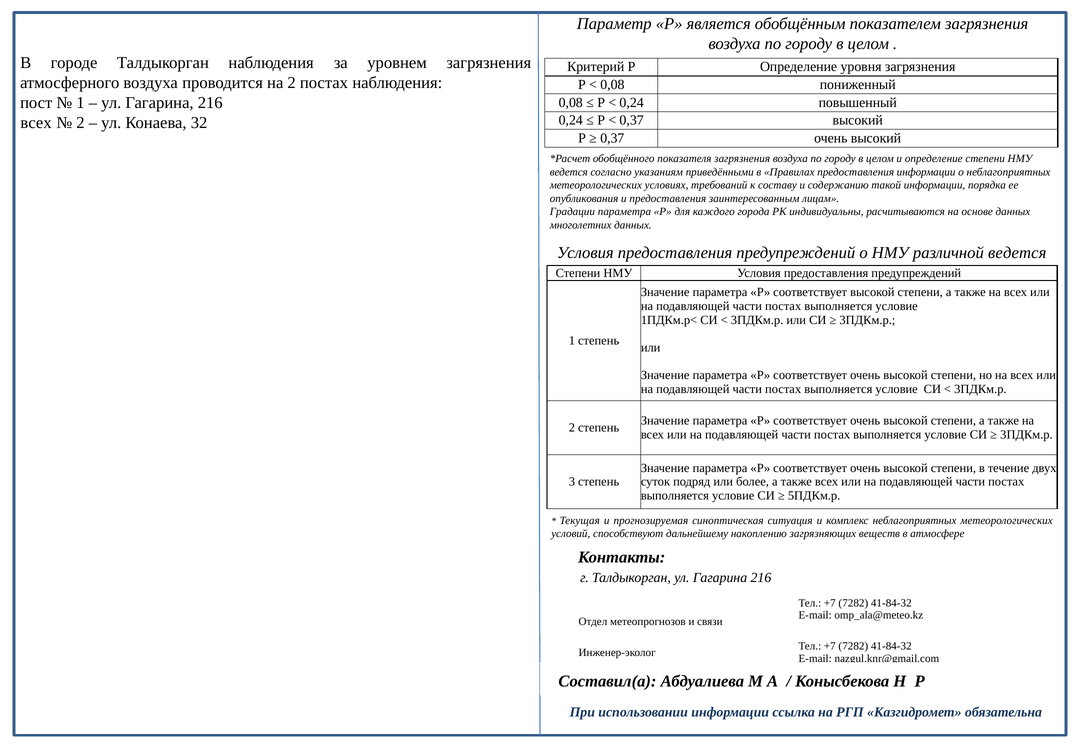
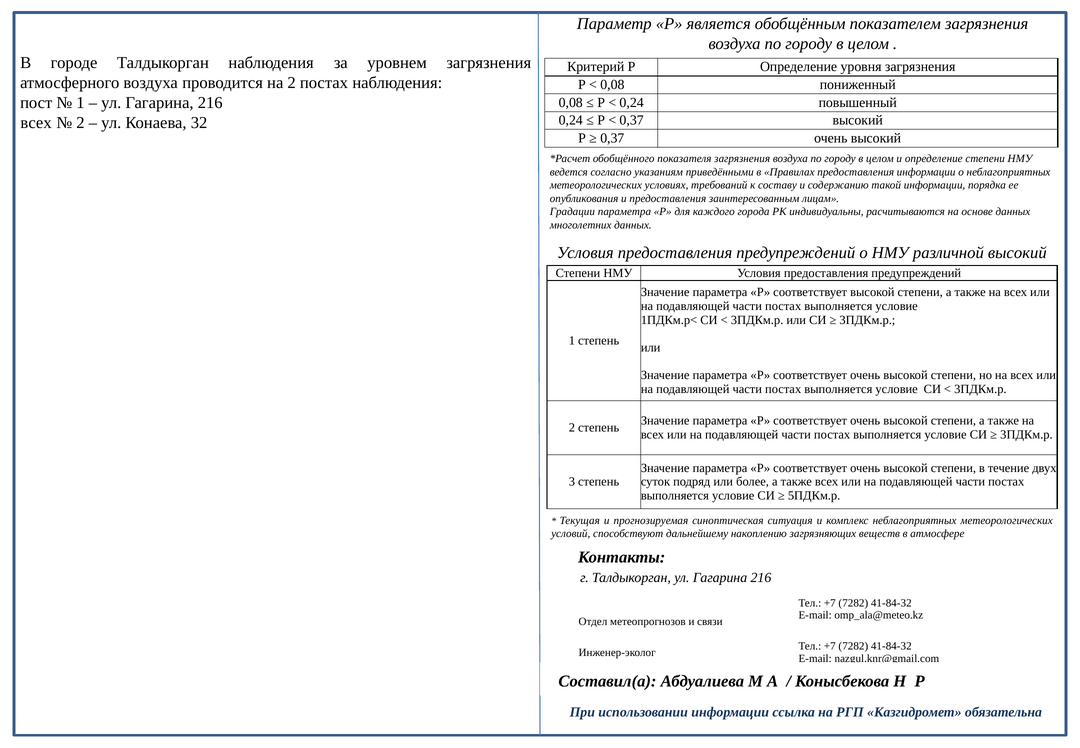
различной ведется: ведется -> высокий (1017, 253)
